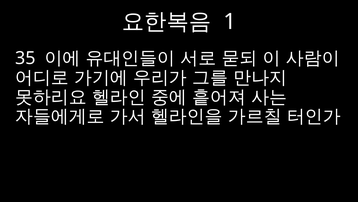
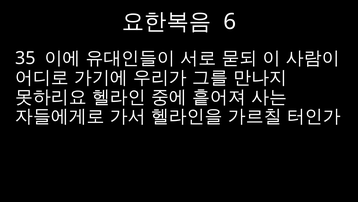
1: 1 -> 6 (230, 22)
